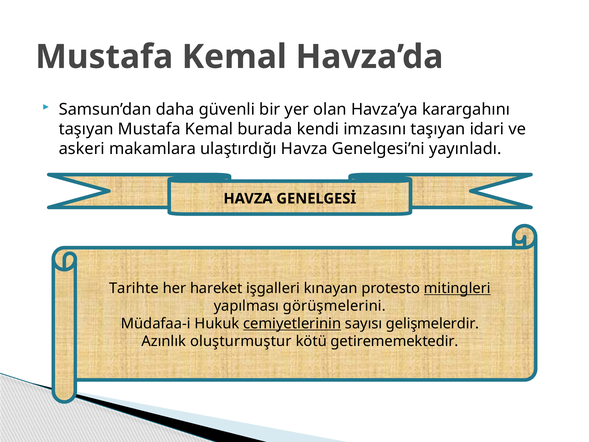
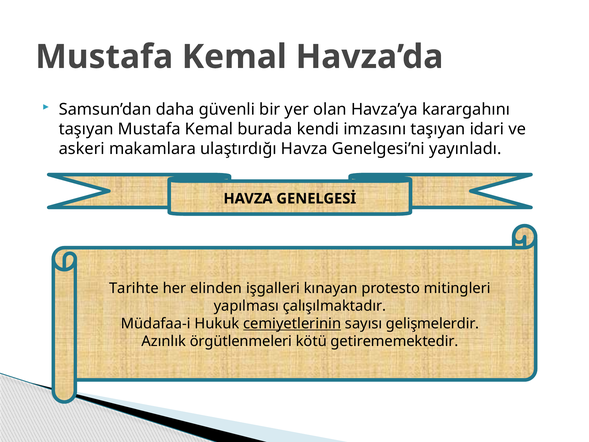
hareket: hareket -> elinden (216, 288)
mitingleri underline: present -> none (457, 288)
görüşmelerini: görüşmelerini -> çalışılmaktadır (334, 306)
oluşturmuştur: oluşturmuştur -> örgütlenmeleri (241, 341)
